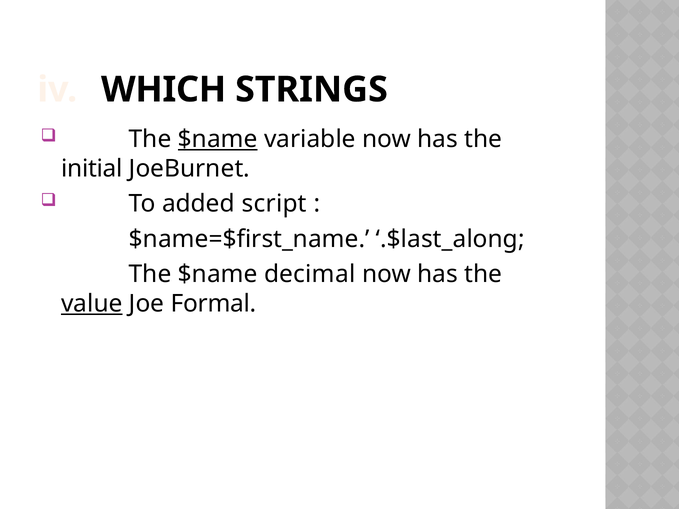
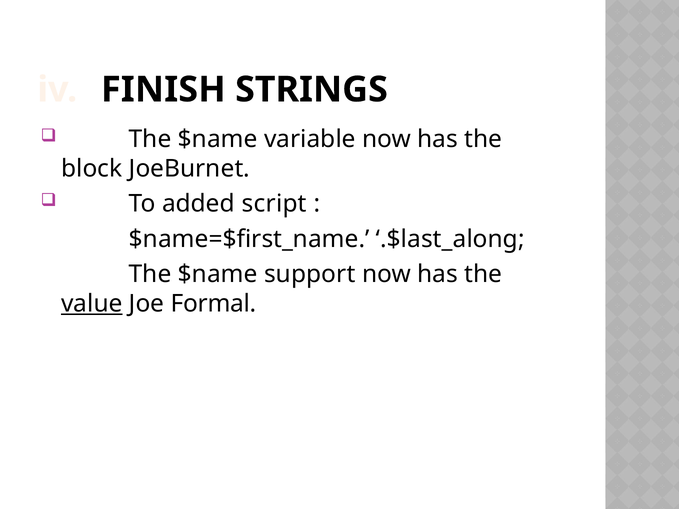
WHICH: WHICH -> FINISH (163, 90)
$name underline: present -> none (218, 139)
initial: initial -> block (92, 169)
decimal: decimal -> support (310, 274)
